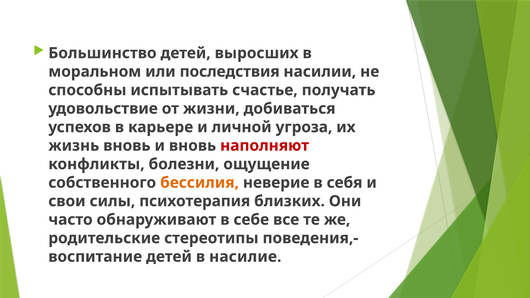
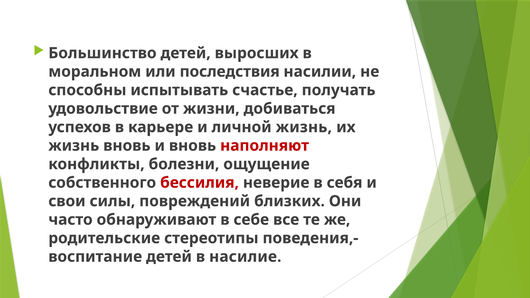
личной угроза: угроза -> жизнь (304, 127)
бессилия colour: orange -> red (200, 183)
психотерапия: психотерапия -> повреждений (195, 201)
